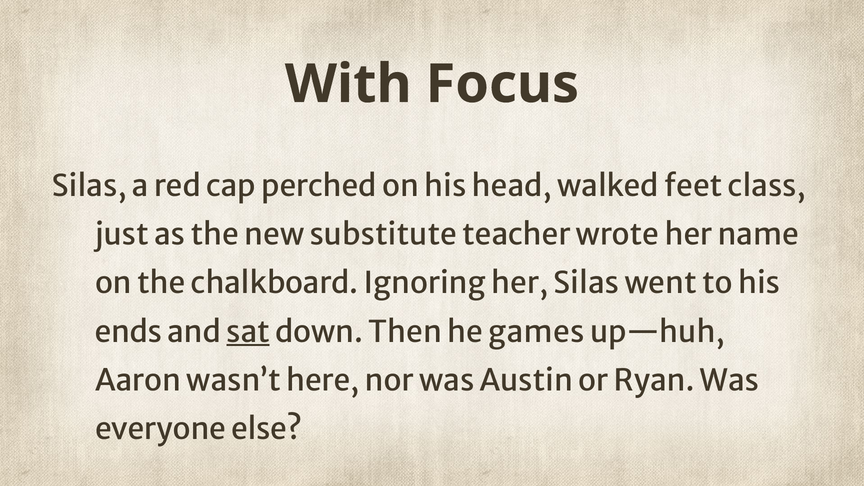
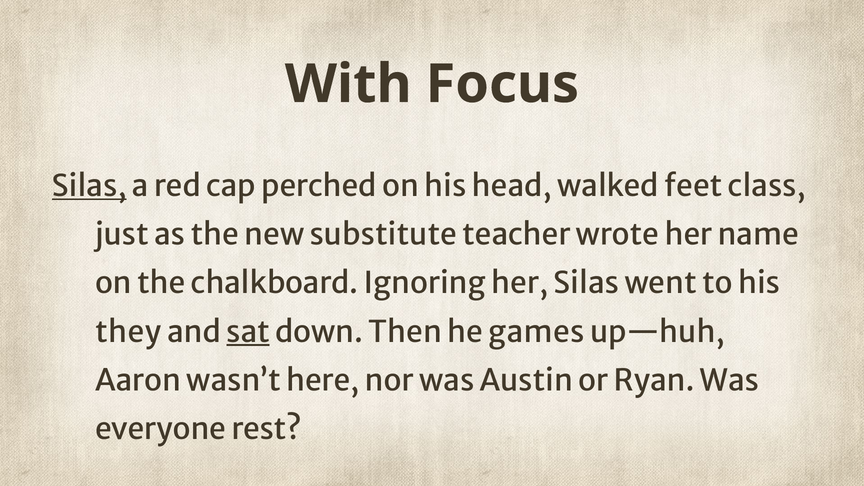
Silas underline: none -> present (89, 186)
ends: ends -> they (128, 332)
else: else -> rest (267, 429)
